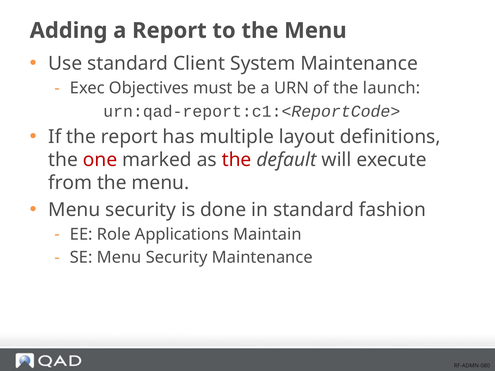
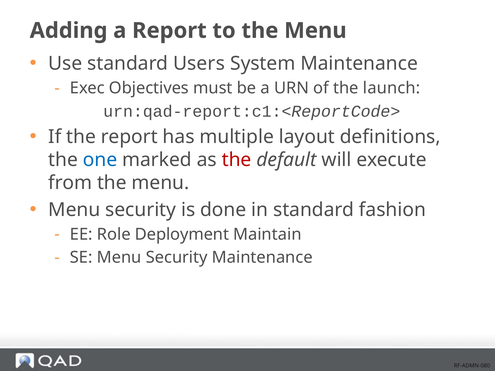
Client: Client -> Users (199, 64)
one colour: red -> blue (100, 160)
Applications: Applications -> Deployment (182, 235)
